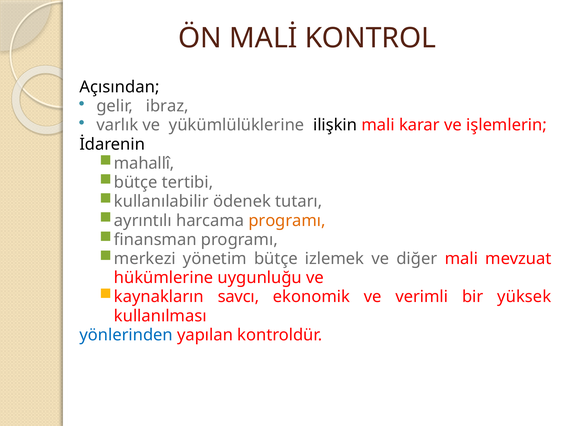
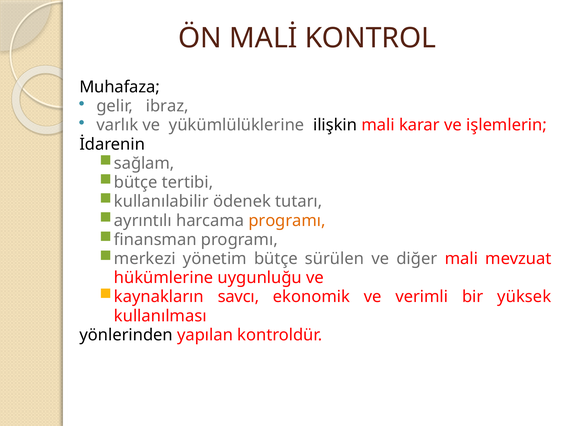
Açısından: Açısından -> Muhafaza (120, 87)
mahallî: mahallî -> sağlam (144, 163)
izlemek: izlemek -> sürülen (335, 259)
yönlerinden colour: blue -> black (126, 335)
